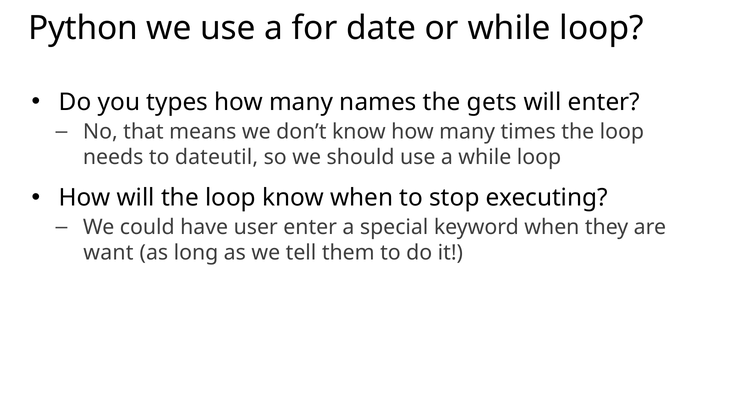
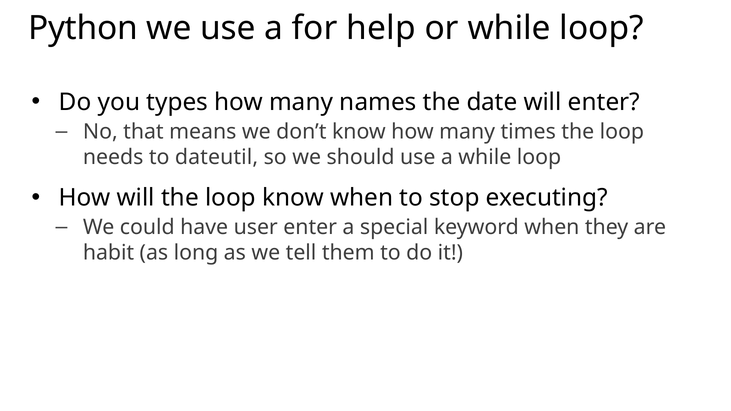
date: date -> help (381, 28)
gets: gets -> date (492, 102)
want: want -> habit (109, 253)
